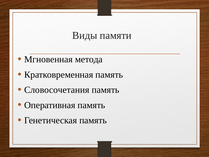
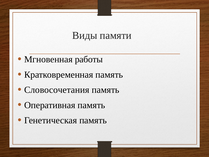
метода: метода -> работы (89, 59)
